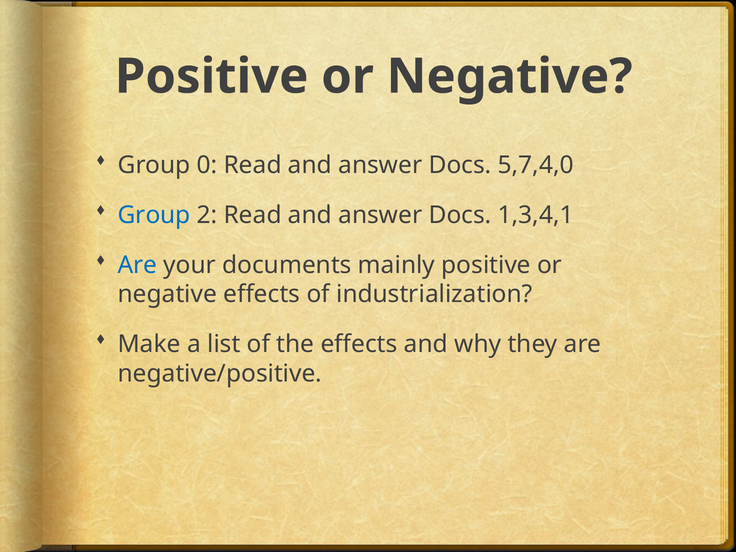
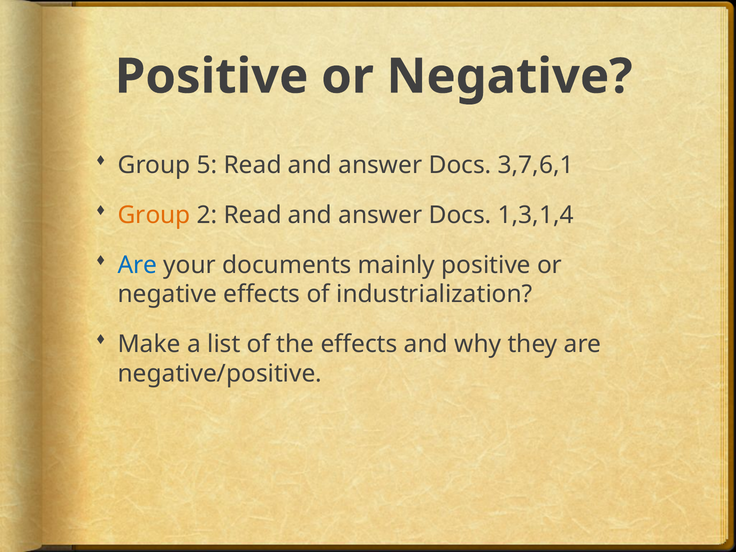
0: 0 -> 5 (207, 165)
5,7,4,0: 5,7,4,0 -> 3,7,6,1 (536, 165)
Group colour: blue -> orange (154, 215)
1,3,4,1: 1,3,4,1 -> 1,3,1,4 (536, 215)
